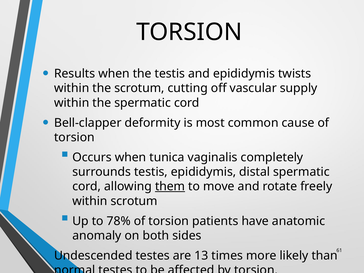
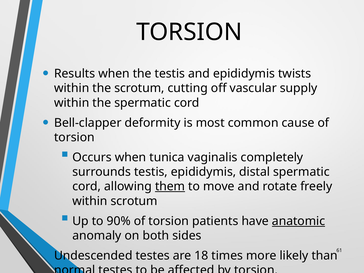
78%: 78% -> 90% (119, 221)
anatomic underline: none -> present (299, 221)
13: 13 -> 18 (201, 256)
